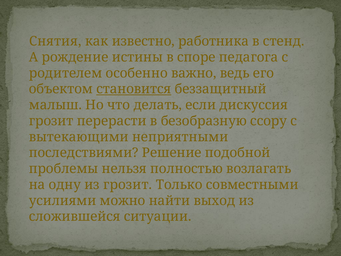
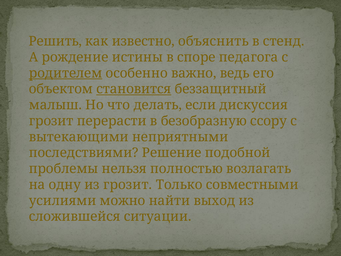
Снятия: Снятия -> Решить (55, 41)
работника: работника -> объяснить (213, 41)
родителем underline: none -> present (66, 73)
